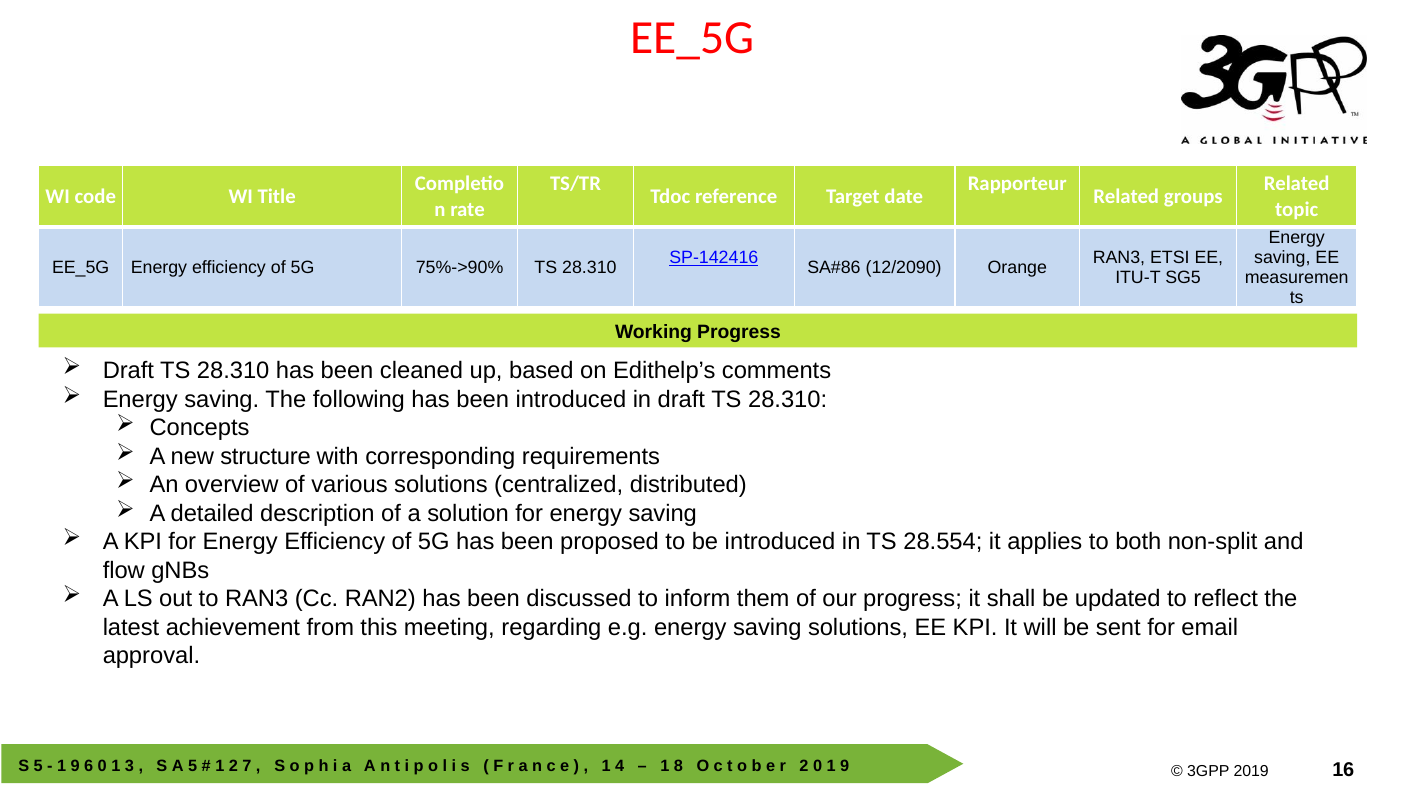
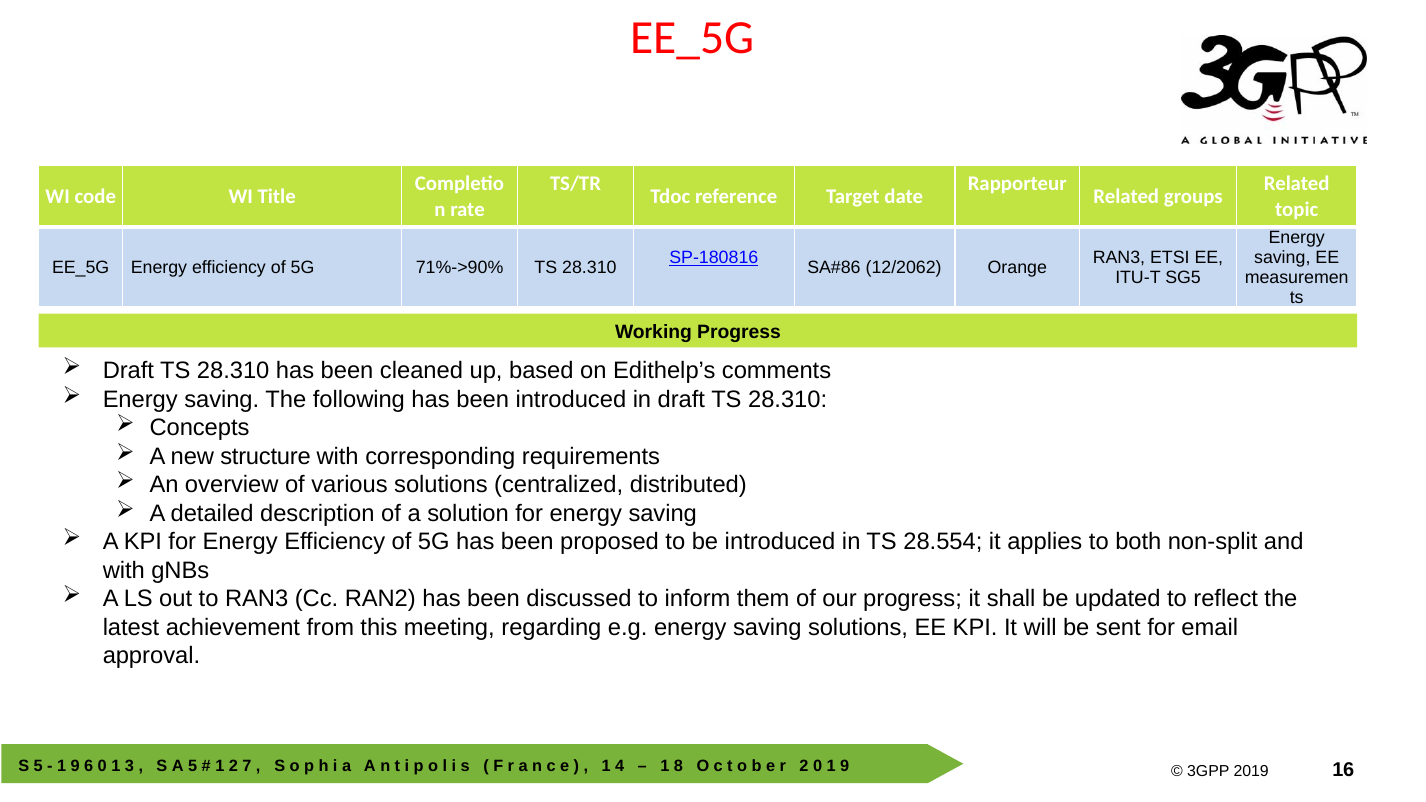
SP-142416: SP-142416 -> SP-180816 (714, 257)
75%->90%: 75%->90% -> 71%->90% (460, 267)
12/2090: 12/2090 -> 12/2062 (904, 267)
flow: flow -> with (124, 570)
